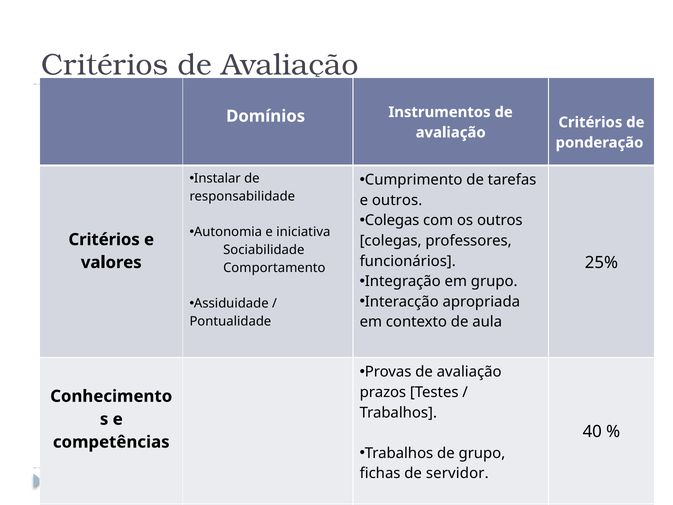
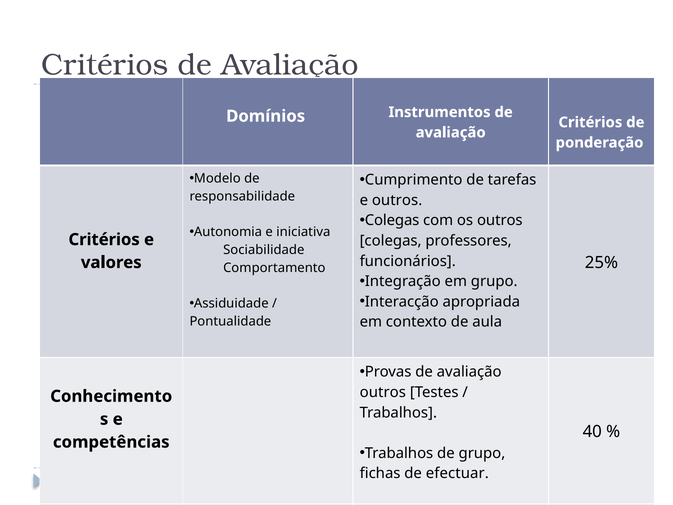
Instalar: Instalar -> Modelo (217, 178)
prazos: prazos -> outros (383, 392)
servidor: servidor -> efectuar (457, 473)
